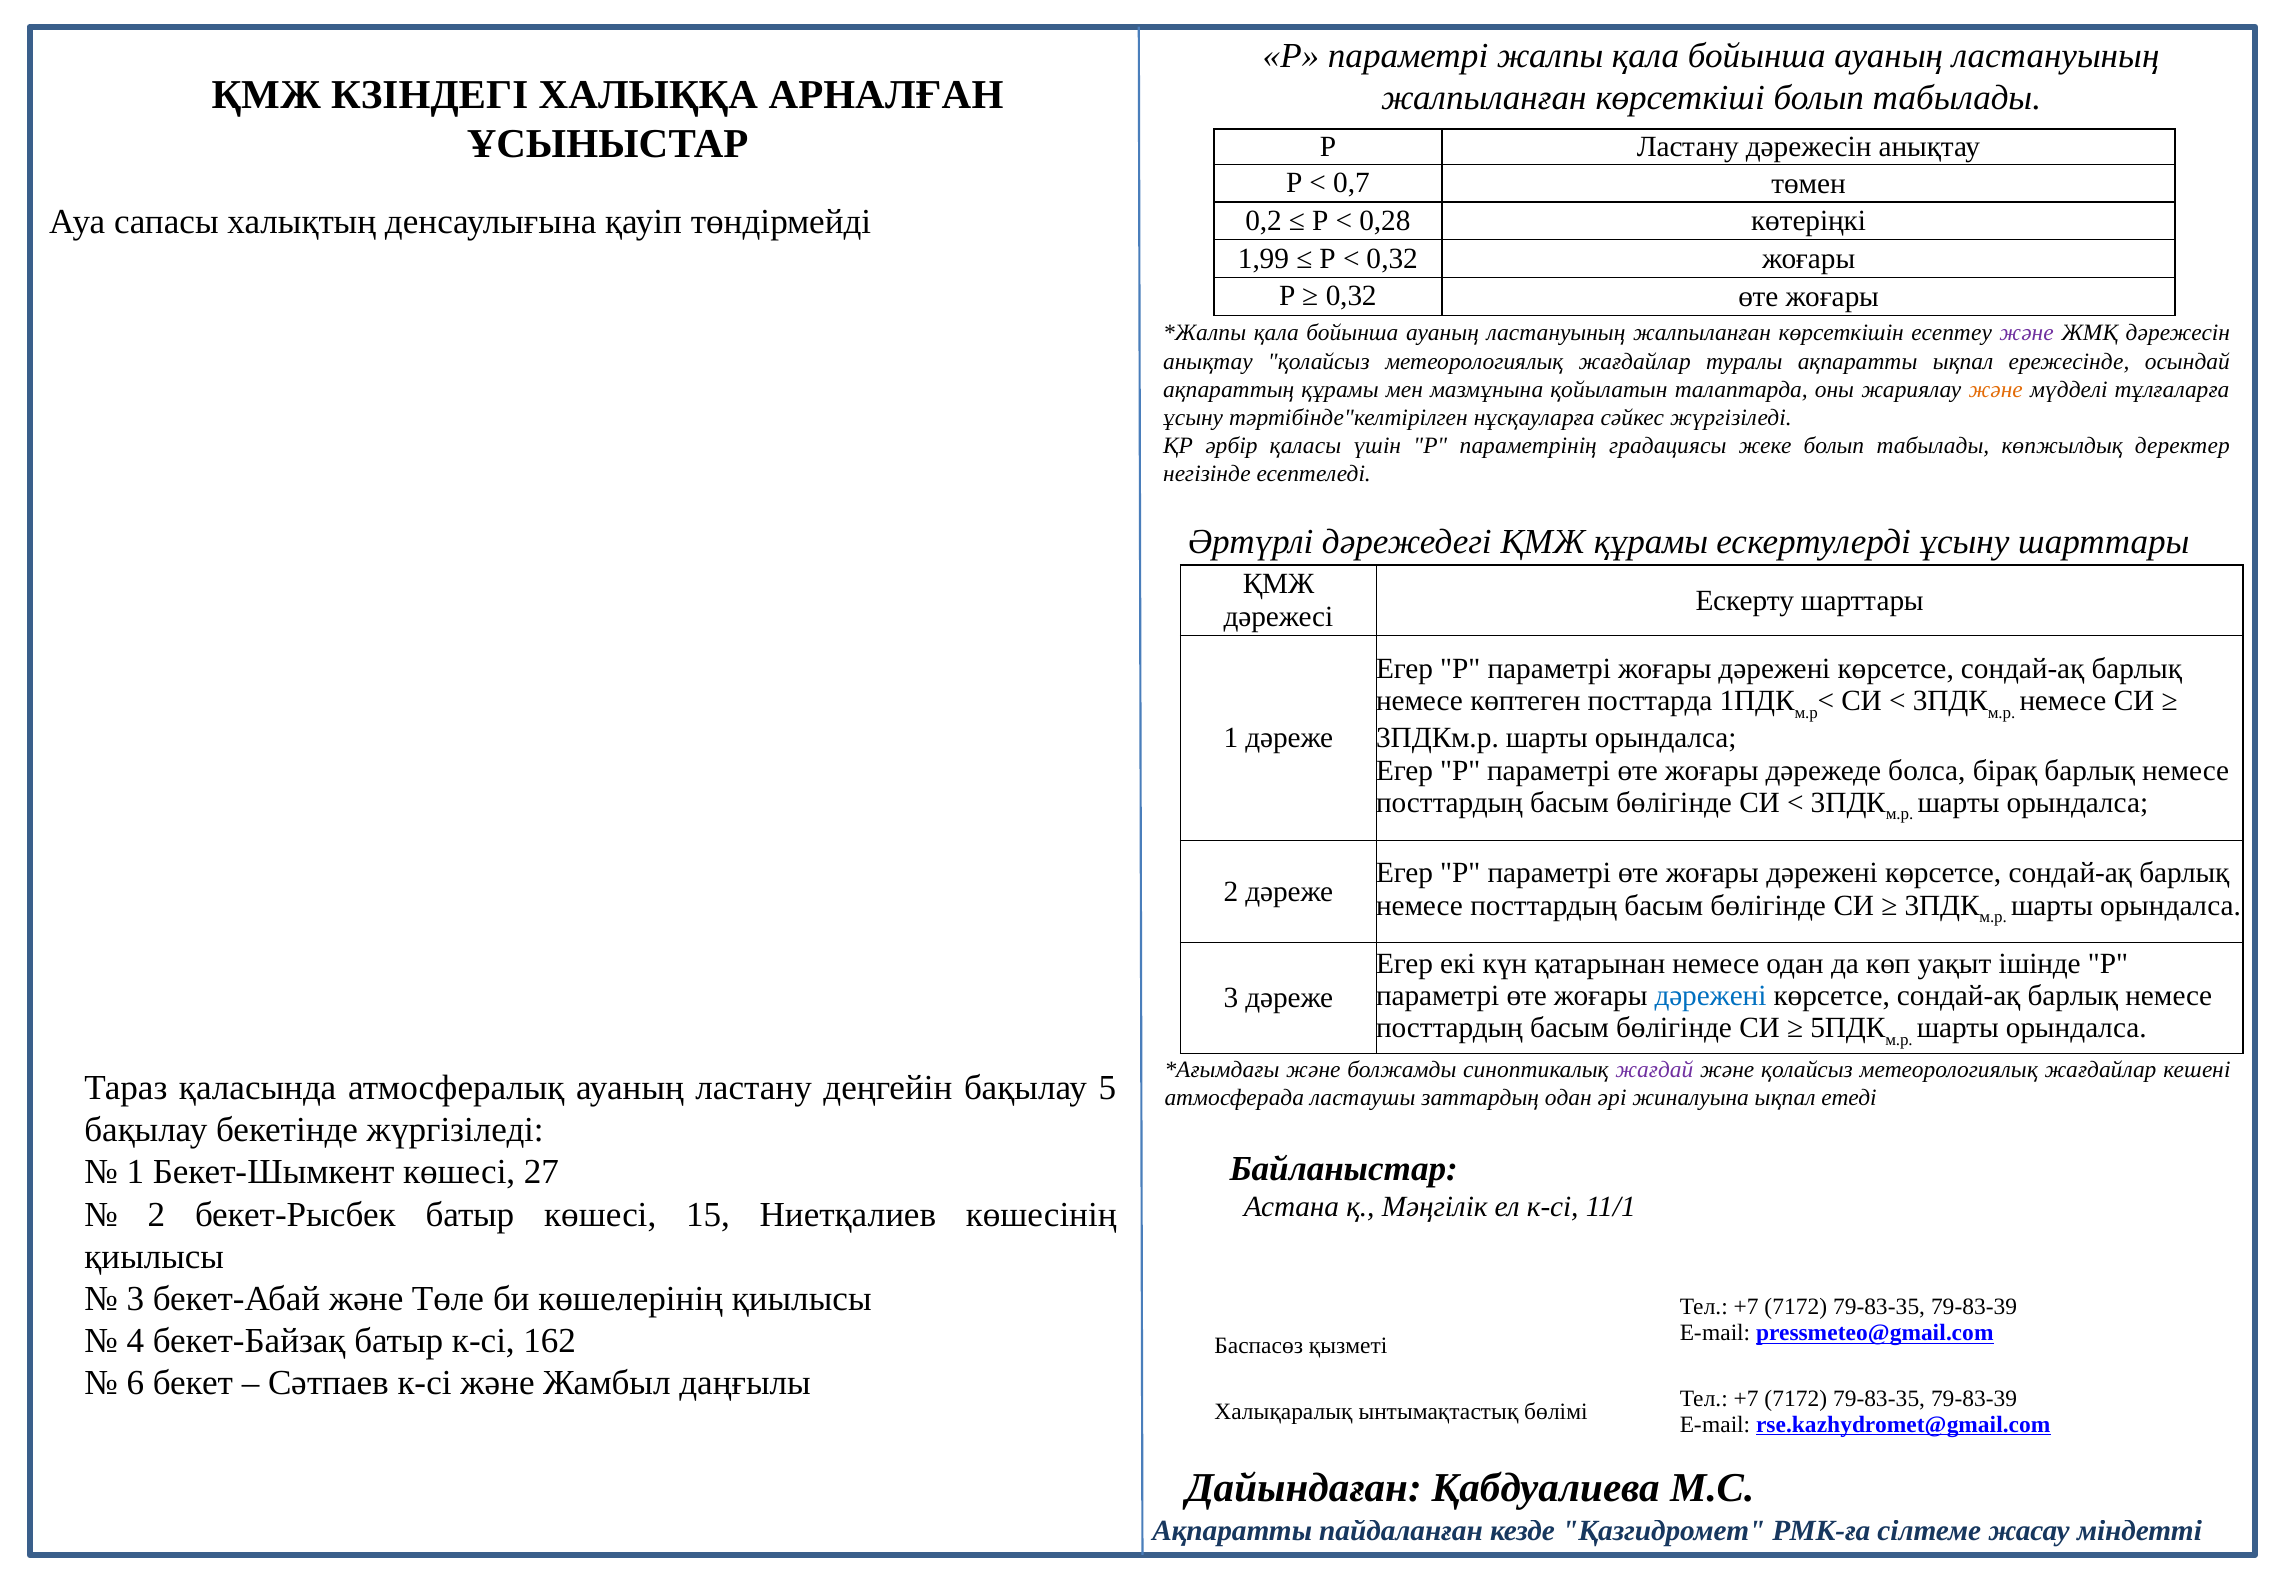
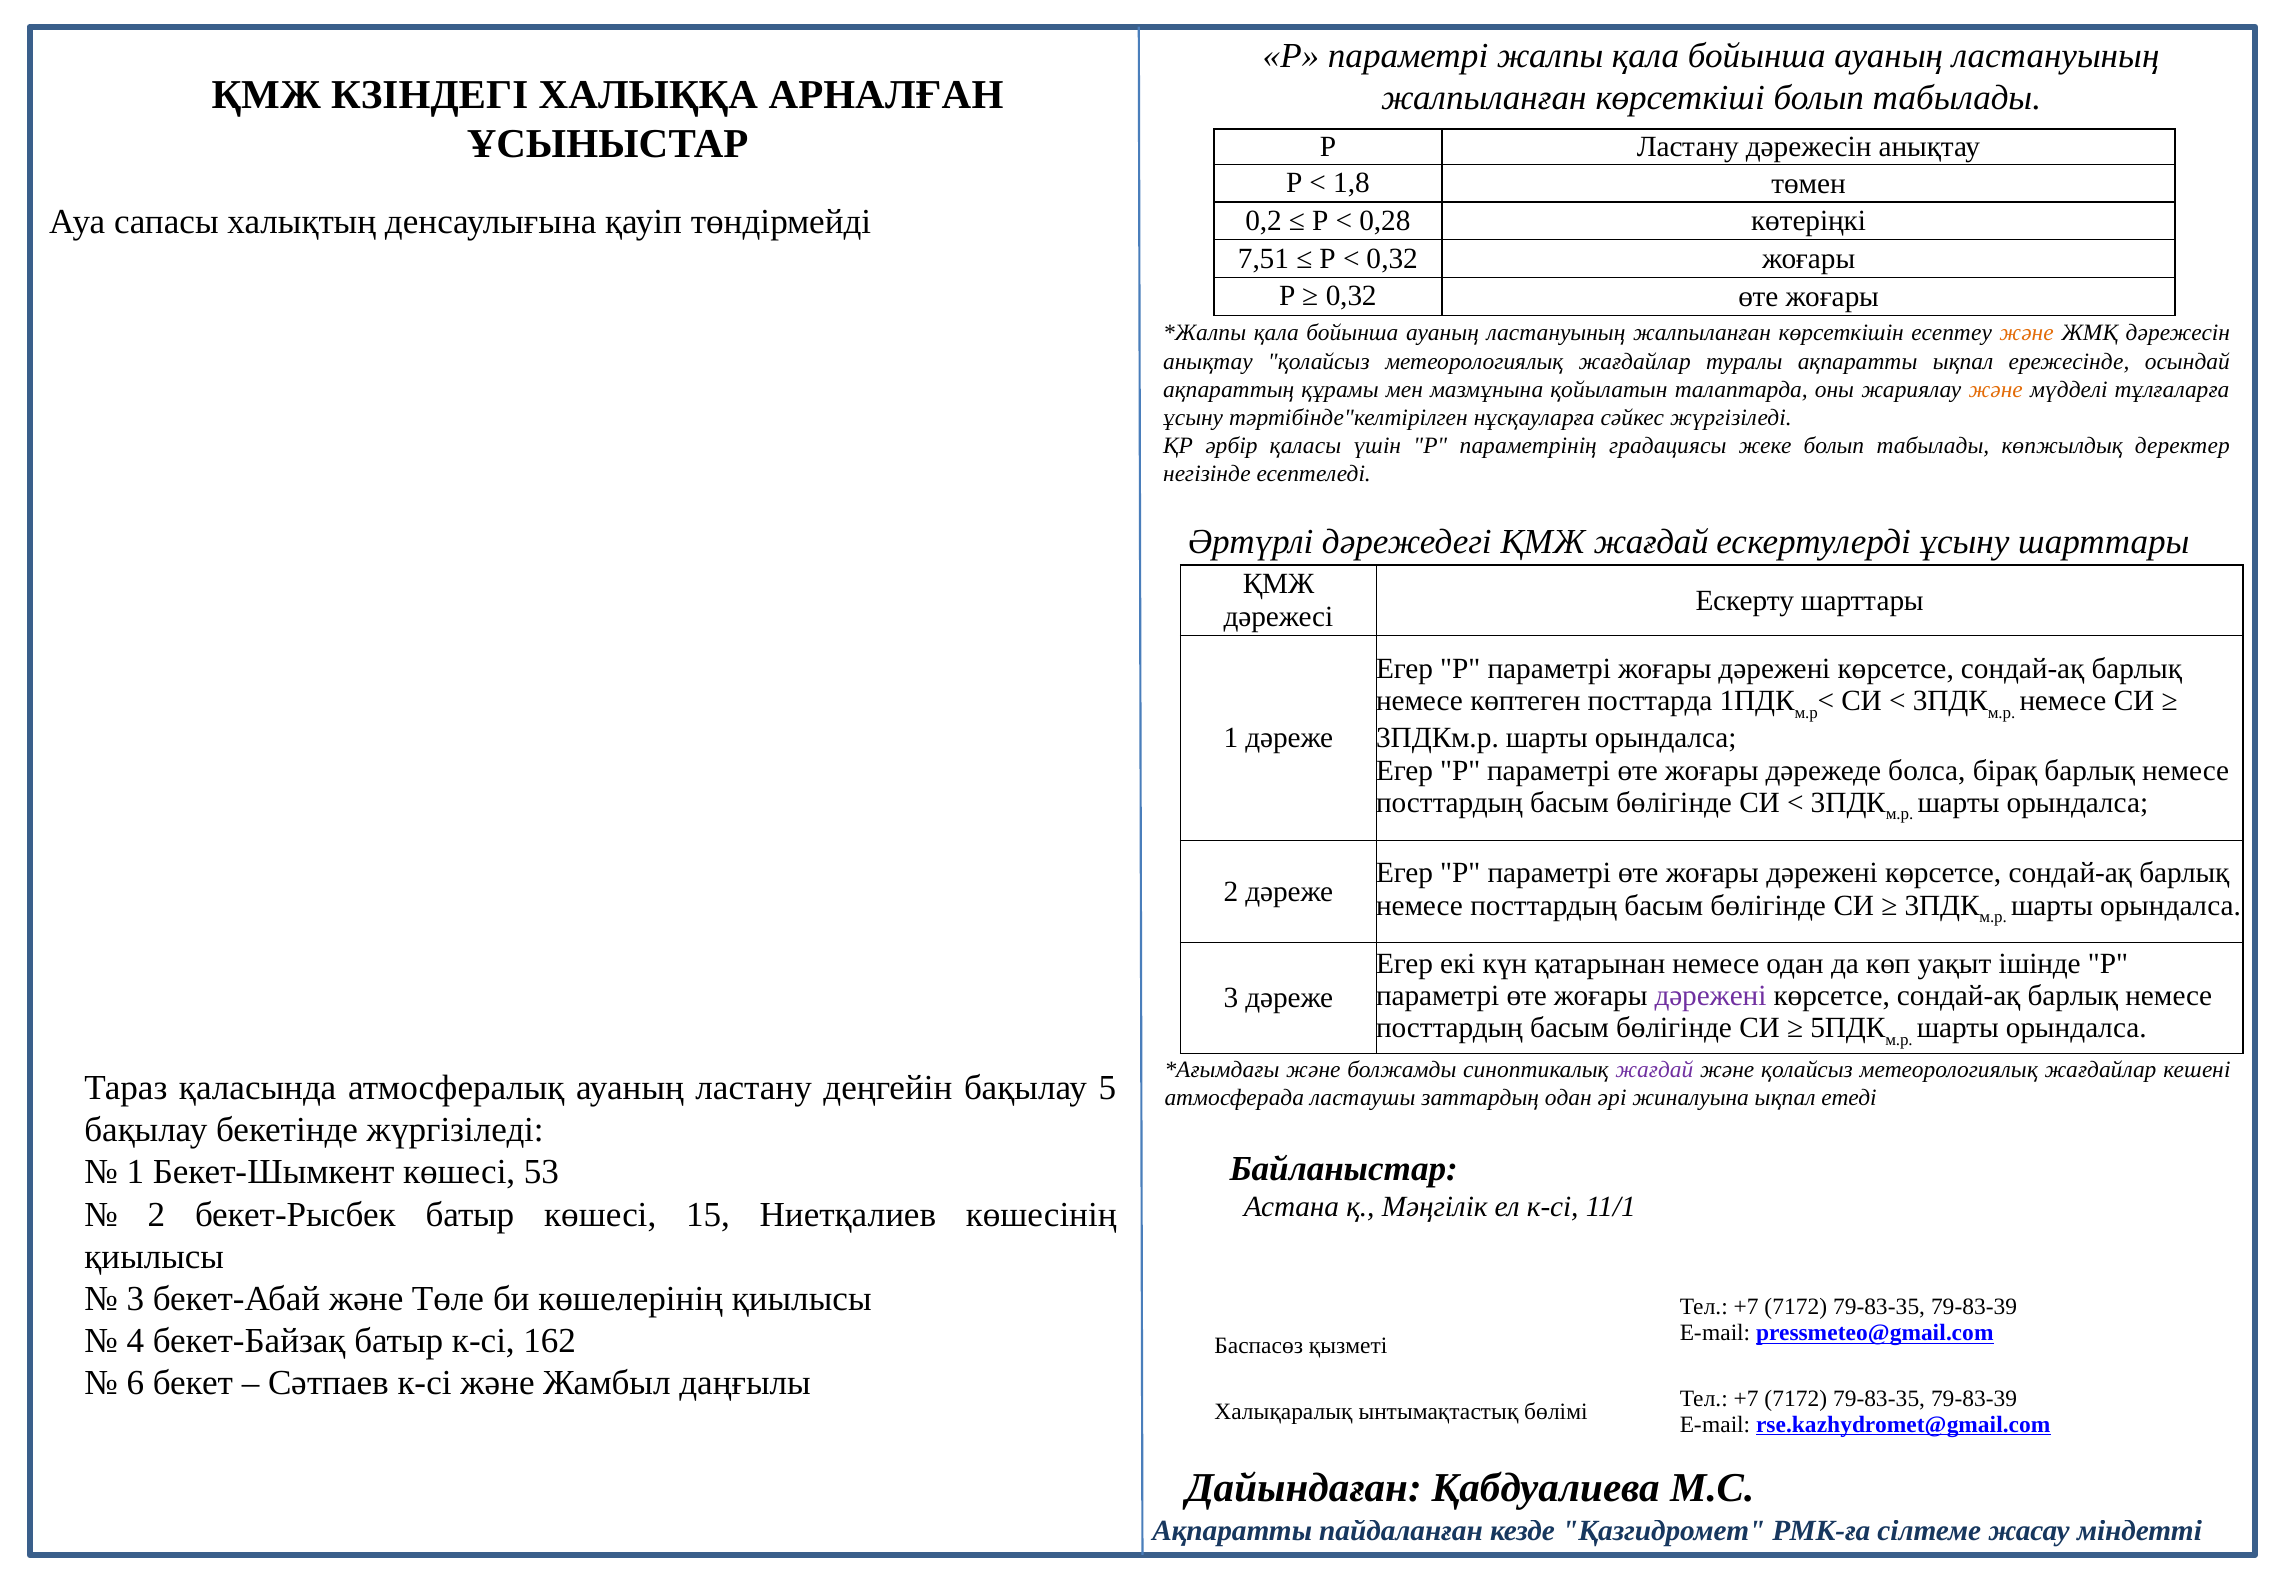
0,7: 0,7 -> 1,8 (1351, 183)
1,99: 1,99 -> 7,51 (1263, 258)
және colour: purple -> orange (2027, 333)
ҚМЖ құрамы: құрамы -> жағдай (1651, 542)
дәрежені colour: blue -> purple (1710, 996)
27: 27 -> 53 (541, 1172)
